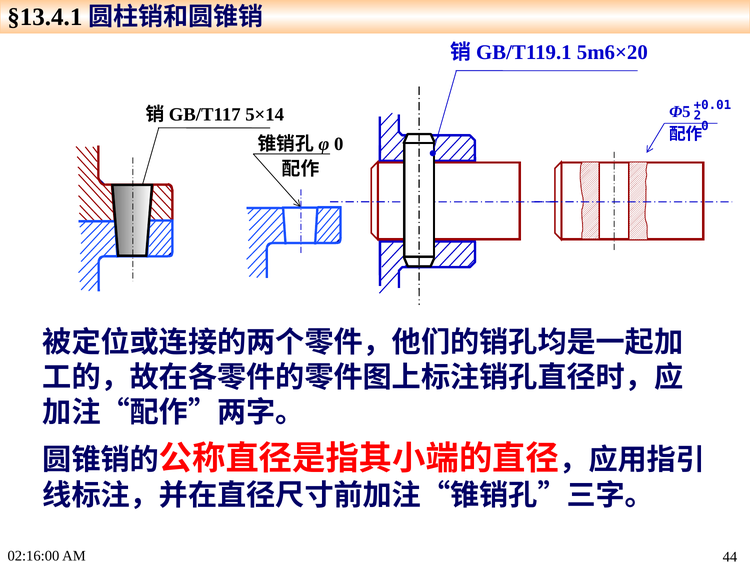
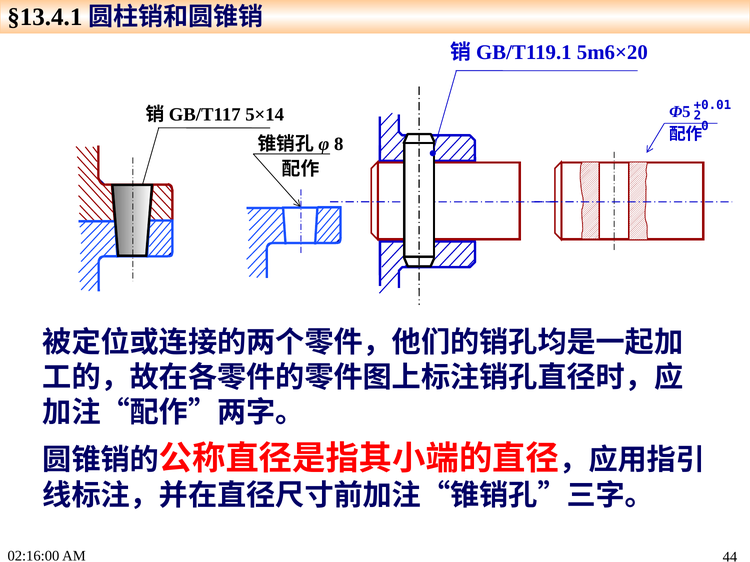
0: 0 -> 8 (339, 144)
